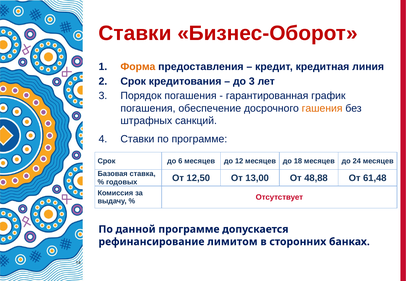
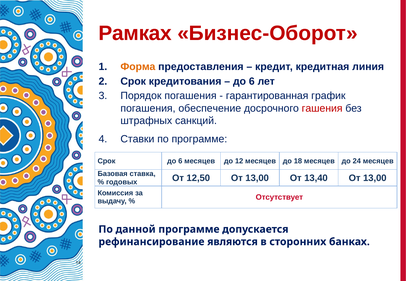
Ставки: Ставки -> Рамках (135, 33)
3: 3 -> 6 (252, 81)
гашения colour: orange -> red (322, 108)
48,88: 48,88 -> 13,40 (316, 178)
61,48: 61,48 -> 13,00 (375, 178)
лимитом: лимитом -> являются (232, 242)
